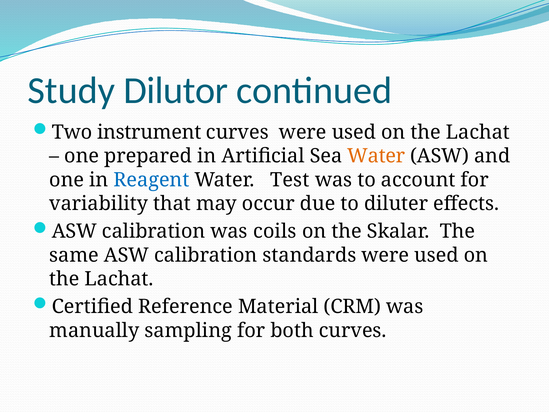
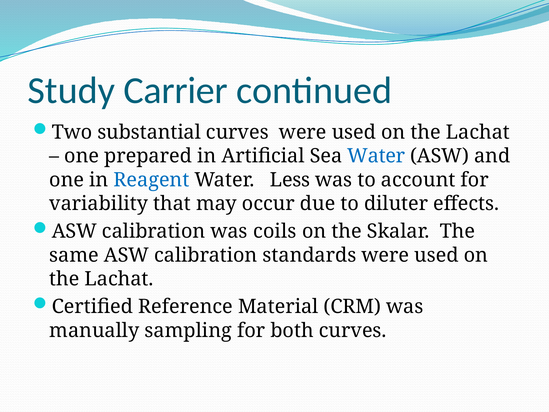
Dilutor: Dilutor -> Carrier (176, 91)
instrument: instrument -> substantial (149, 132)
Water colour: orange -> blue (376, 156)
Test: Test -> Less (290, 180)
